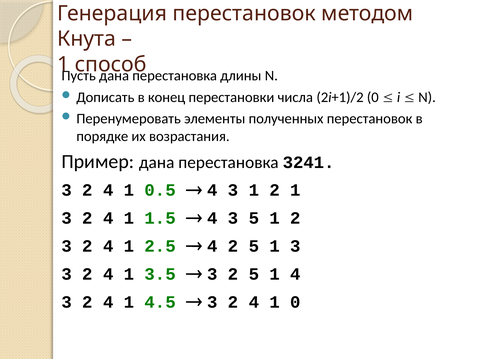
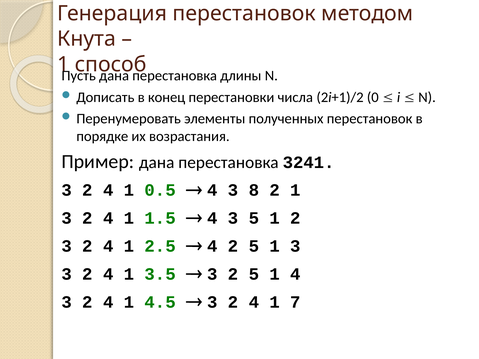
3 1: 1 -> 8 (254, 190)
1 0: 0 -> 7 (295, 302)
